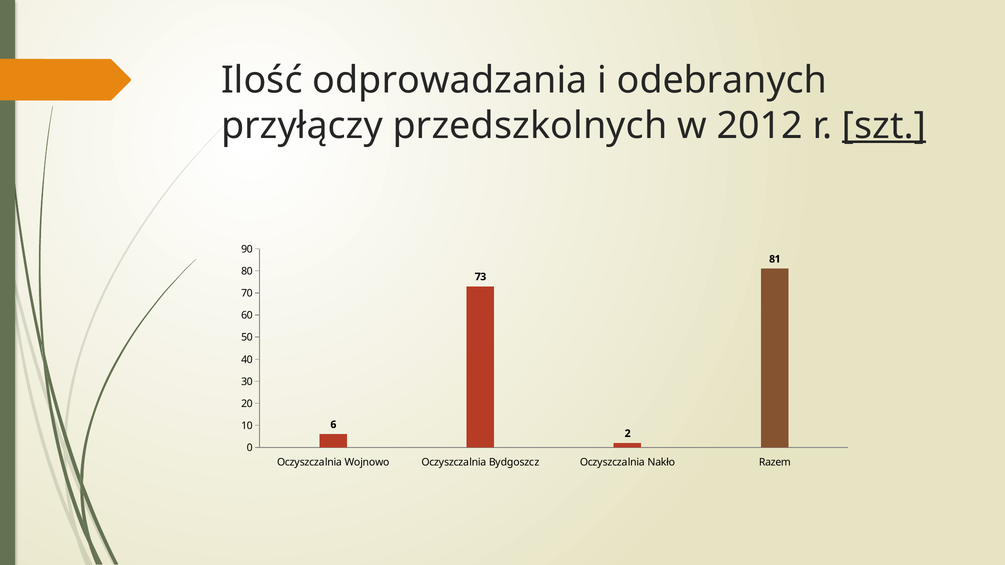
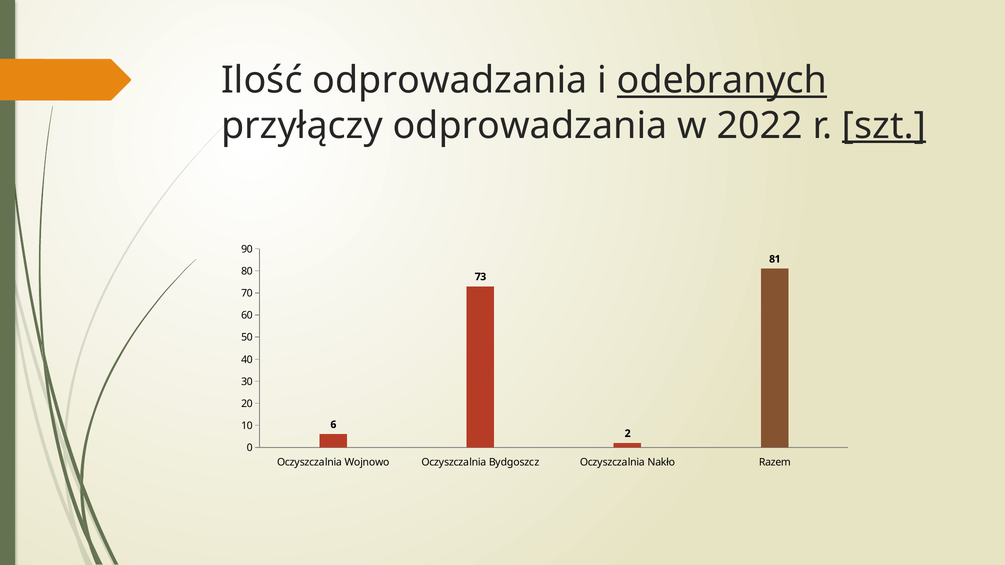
odebranych underline: none -> present (722, 80)
przyłączy przedszkolnych: przedszkolnych -> odprowadzania (530, 126)
2012: 2012 -> 2022 (760, 126)
